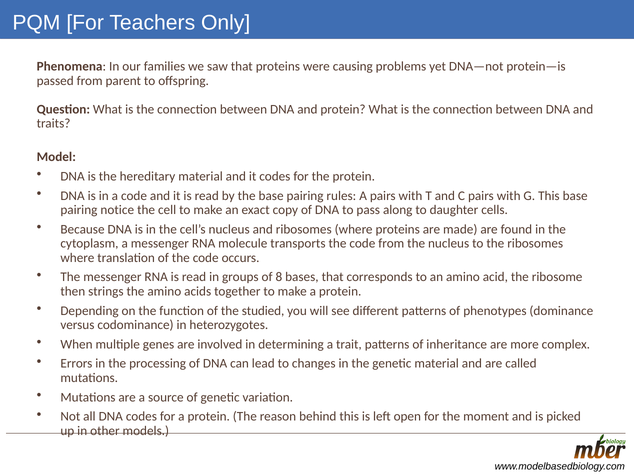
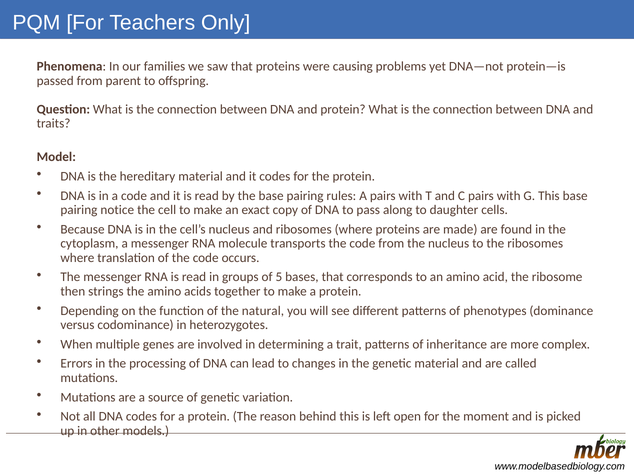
8: 8 -> 5 (279, 277)
studied: studied -> natural (263, 311)
